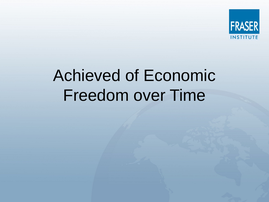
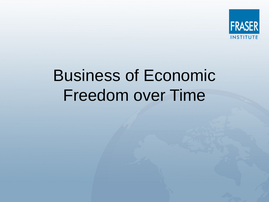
Achieved: Achieved -> Business (87, 76)
